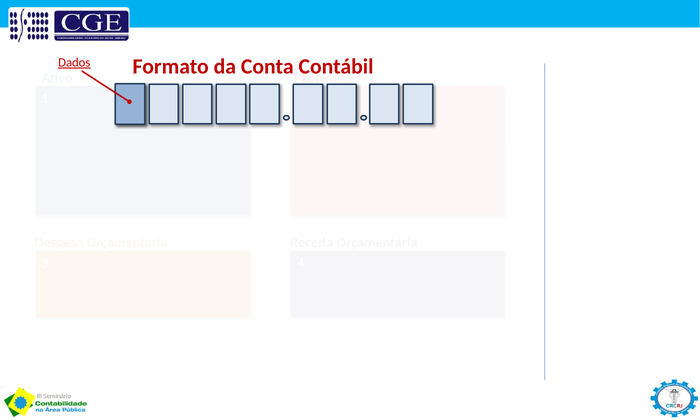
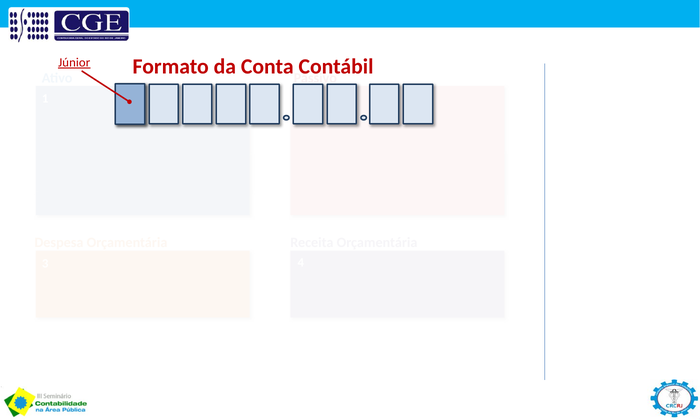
Dados: Dados -> Júnior (74, 62)
